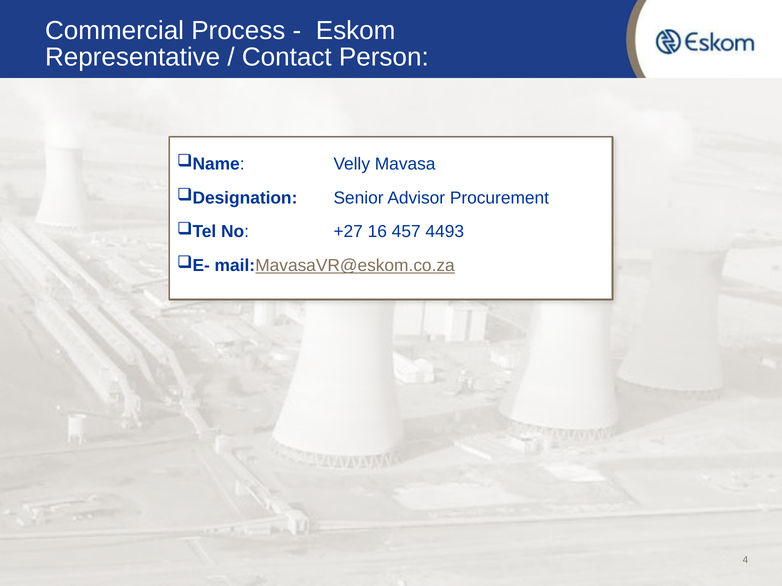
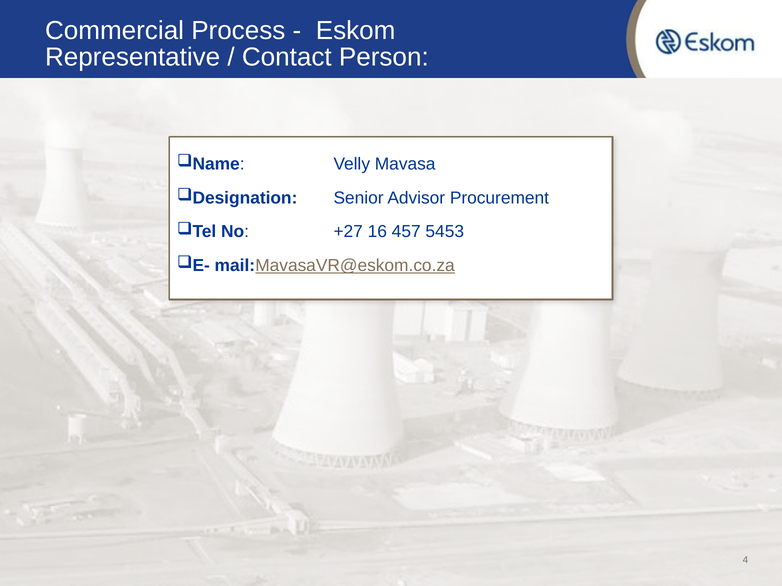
4493: 4493 -> 5453 (445, 232)
